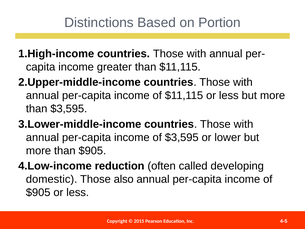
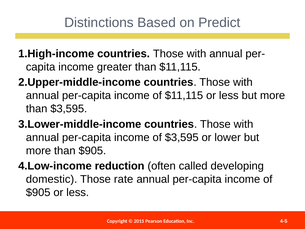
Portion: Portion -> Predict (219, 23)
also: also -> rate (124, 179)
